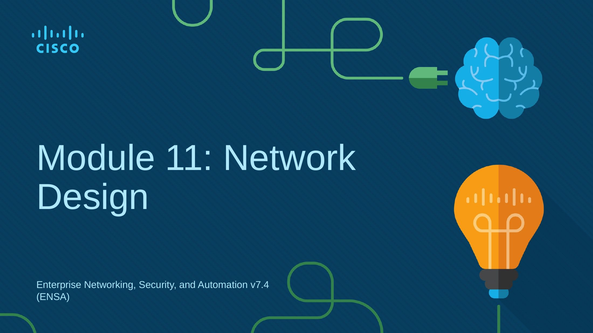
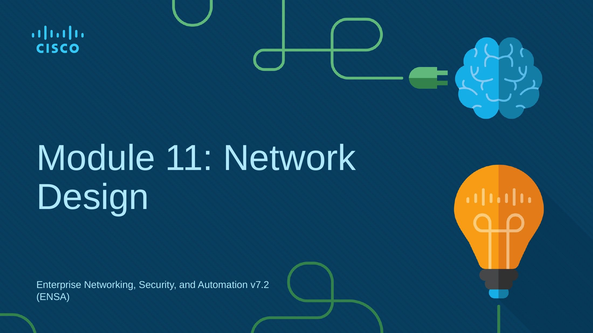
v7.4: v7.4 -> v7.2 (260, 285)
